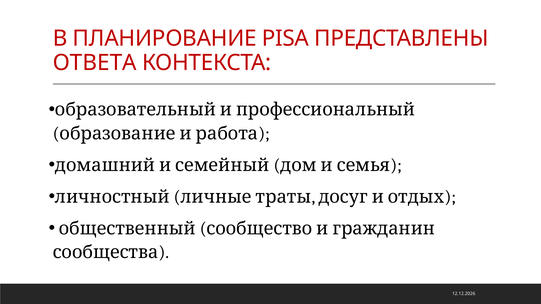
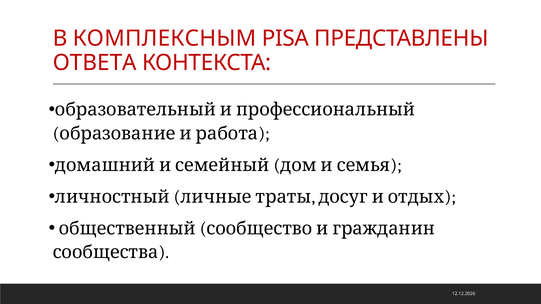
ПЛАНИРОВАНИЕ: ПЛАНИРОВАНИЕ -> КОМПЛЕКСНЫМ (164, 38)
